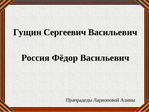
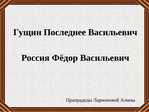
Сергеевич: Сергеевич -> Последнее (65, 32)
